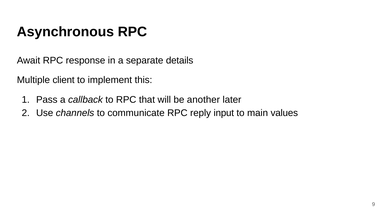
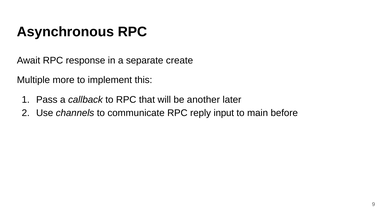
details: details -> create (180, 60)
client: client -> more (64, 80)
values: values -> before (284, 113)
